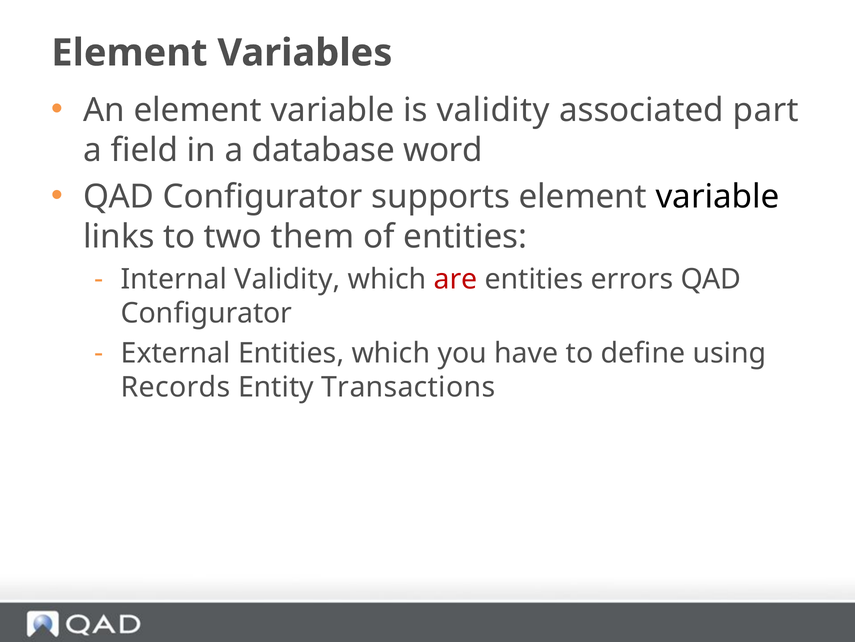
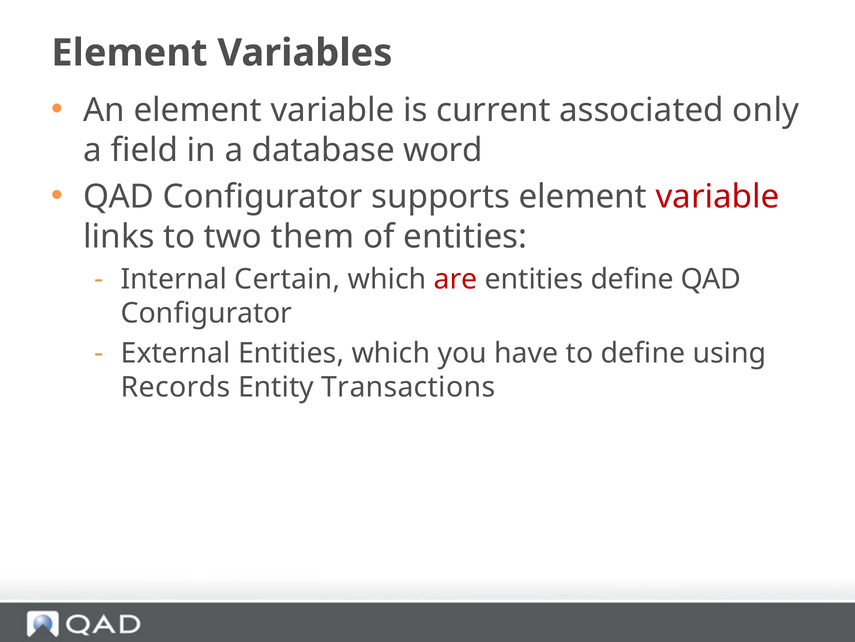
is validity: validity -> current (493, 110)
part: part -> only (766, 110)
variable colour: black -> red (718, 196)
Internal Validity: Validity -> Certain (287, 279)
entities errors: errors -> define (632, 279)
